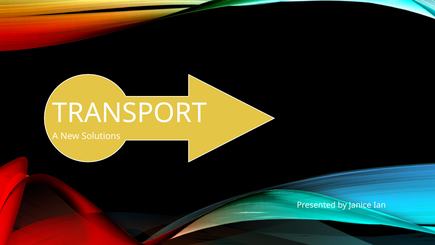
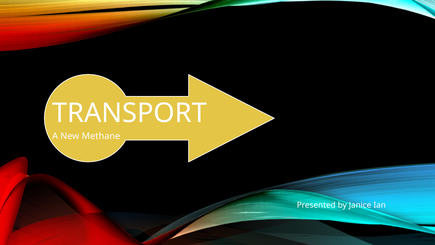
Solutions: Solutions -> Methane (101, 136)
